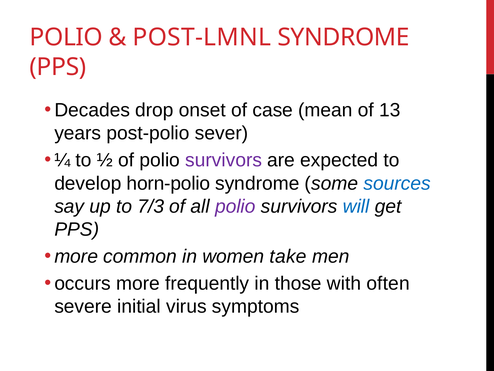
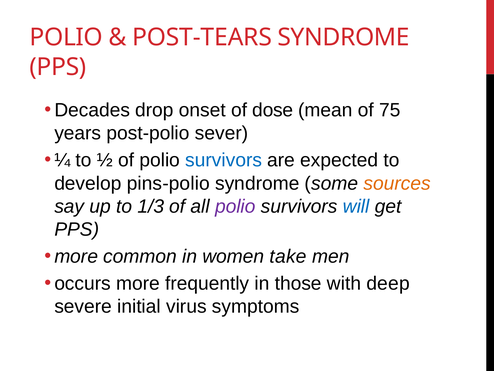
POST-LMNL: POST-LMNL -> POST-TEARS (202, 37)
case: case -> dose (273, 110)
13: 13 -> 75 (390, 110)
survivors colour: purple -> blue (224, 160)
horn-polio: horn-polio -> pins-polio (168, 183)
sources colour: blue -> orange (397, 183)
7/3: 7/3 -> 1/3 (151, 206)
often: often -> deep (388, 283)
